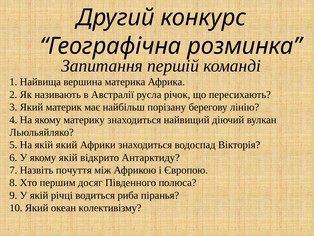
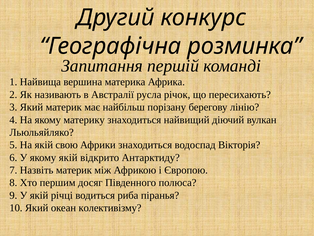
якій який: який -> свою (67, 145)
Назвіть почуття: почуття -> материк (74, 170)
